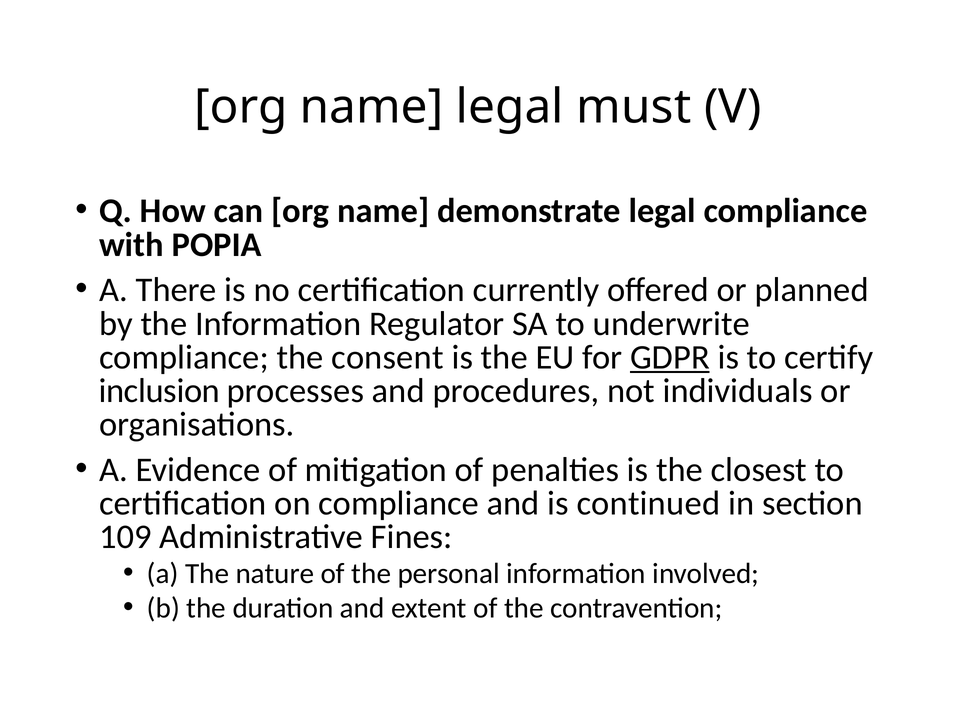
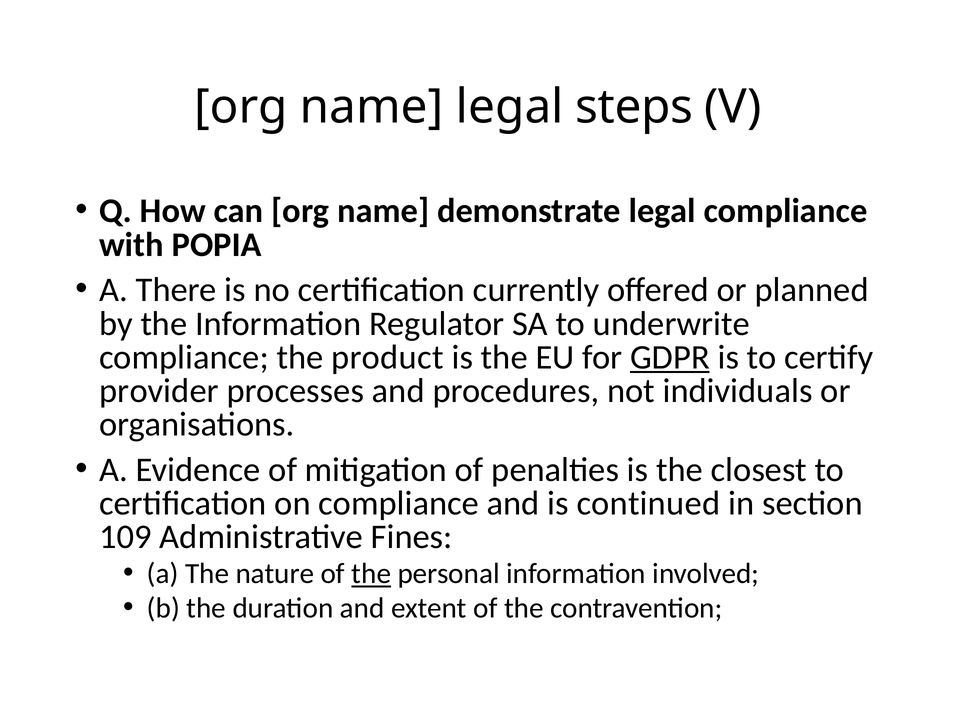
must: must -> steps (634, 107)
consent: consent -> product (387, 357)
inclusion: inclusion -> provider (159, 391)
the underline: none -> present (371, 574)
